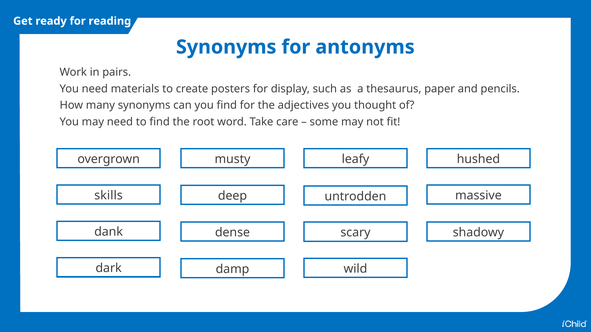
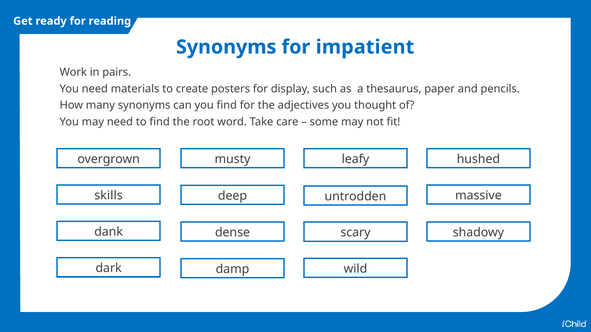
antonyms: antonyms -> impatient (365, 47)
